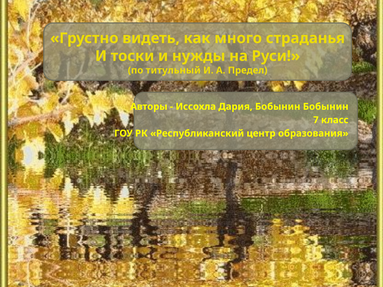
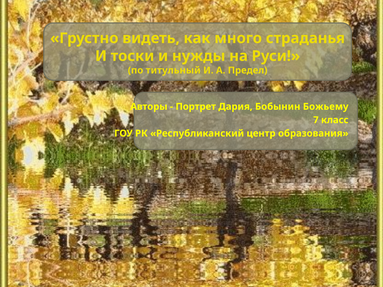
Иссохла: Иссохла -> Портрет (196, 107)
Бобынин Бобынин: Бобынин -> Божьему (326, 107)
